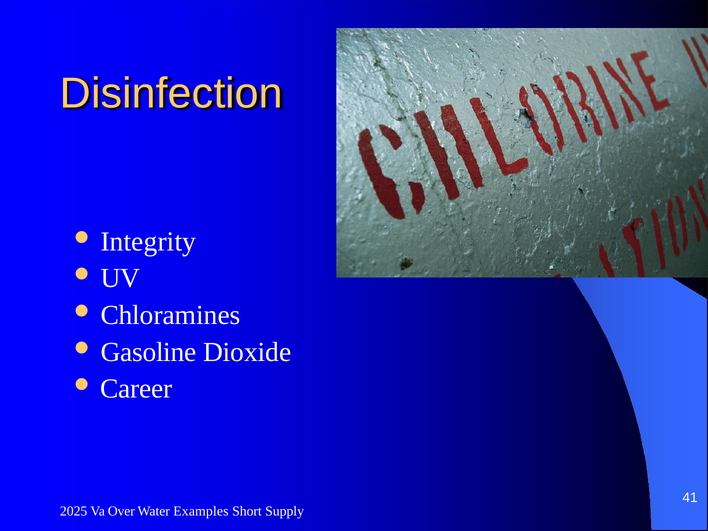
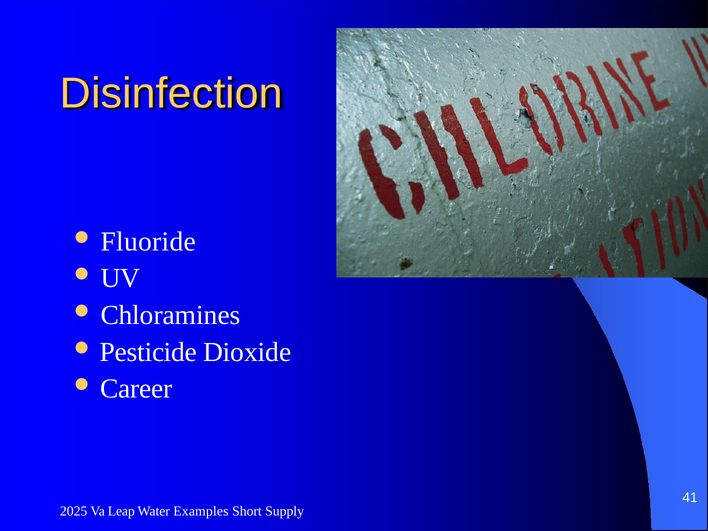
Integrity: Integrity -> Fluoride (148, 242)
Gasoline: Gasoline -> Pesticide (149, 352)
Over: Over -> Leap (121, 511)
